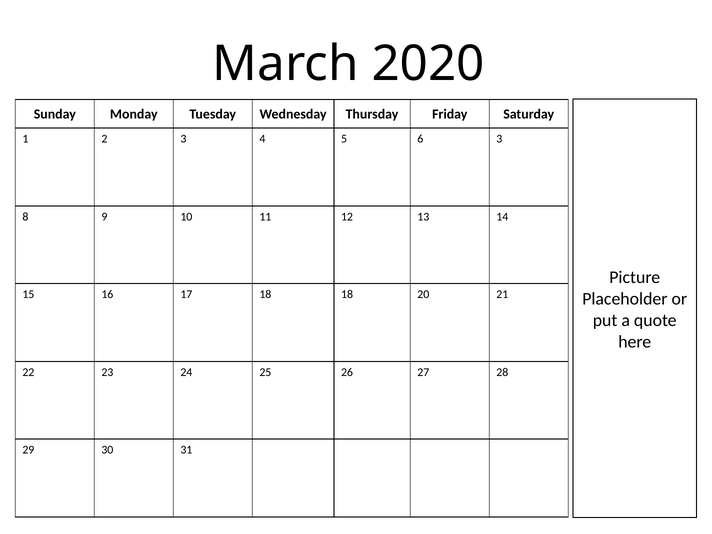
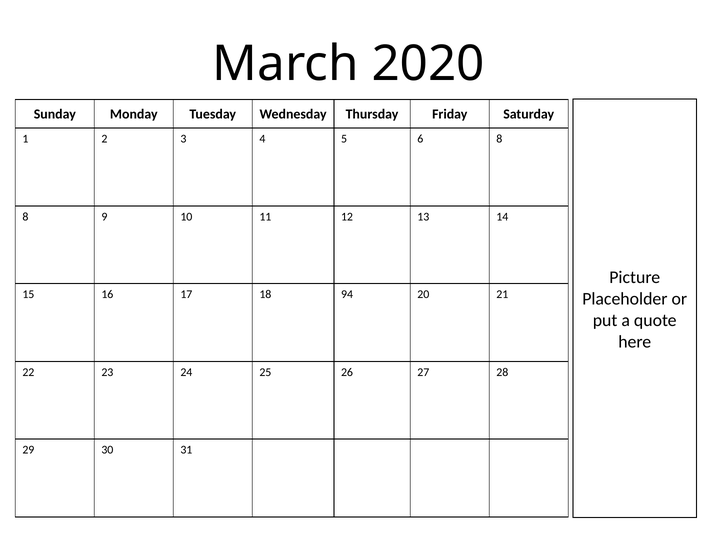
6 3: 3 -> 8 (499, 139)
18 18: 18 -> 94 (347, 295)
